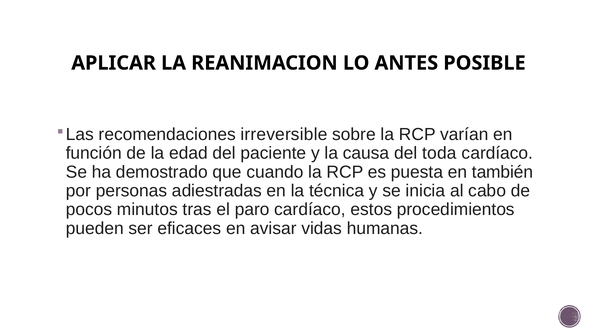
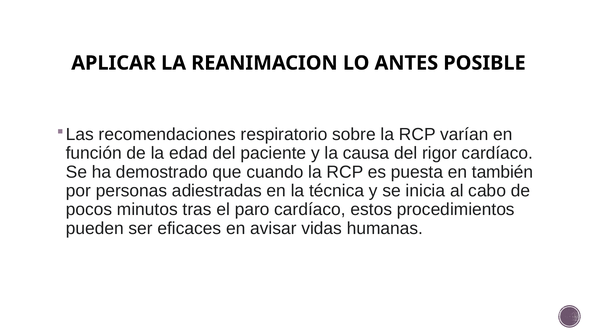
irreversible: irreversible -> respiratorio (284, 134)
toda: toda -> rigor (439, 153)
